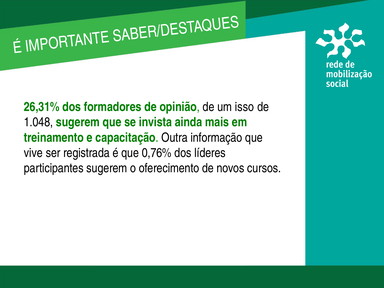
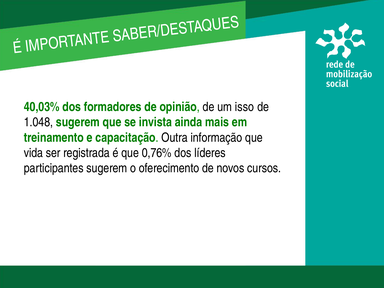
26,31%: 26,31% -> 40,03% (42, 107)
vive: vive -> vida (33, 153)
